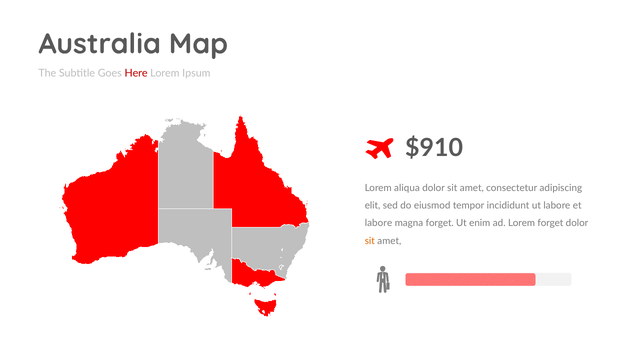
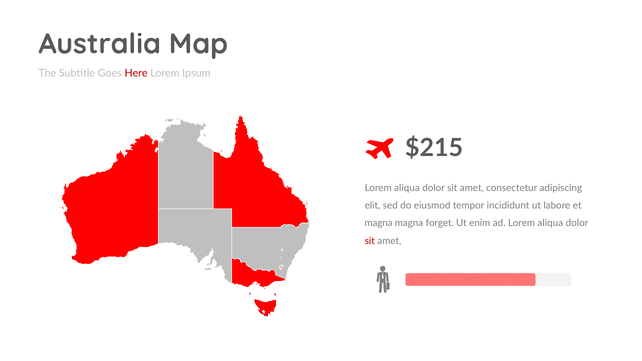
$910: $910 -> $215 (434, 148)
labore: labore -> magna (379, 223)
ad Lorem forget: forget -> aliqua (550, 223)
sit colour: orange -> red (370, 241)
